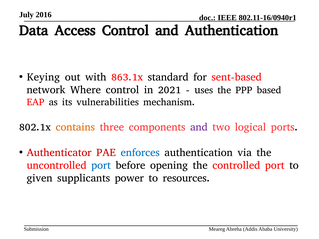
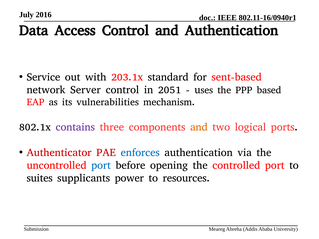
Keying: Keying -> Service (43, 77)
863.1x: 863.1x -> 203.1x (127, 77)
Where: Where -> Server (85, 90)
2021: 2021 -> 2051 (169, 90)
contains colour: orange -> purple (75, 127)
and colour: purple -> orange (199, 127)
given: given -> suites (40, 178)
